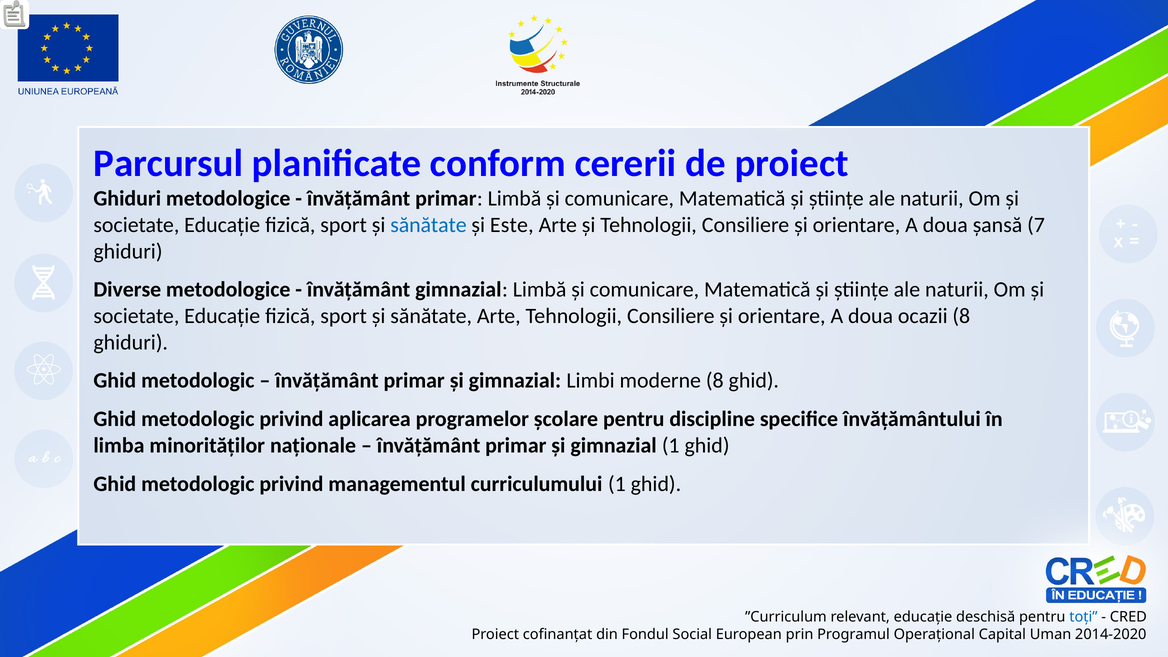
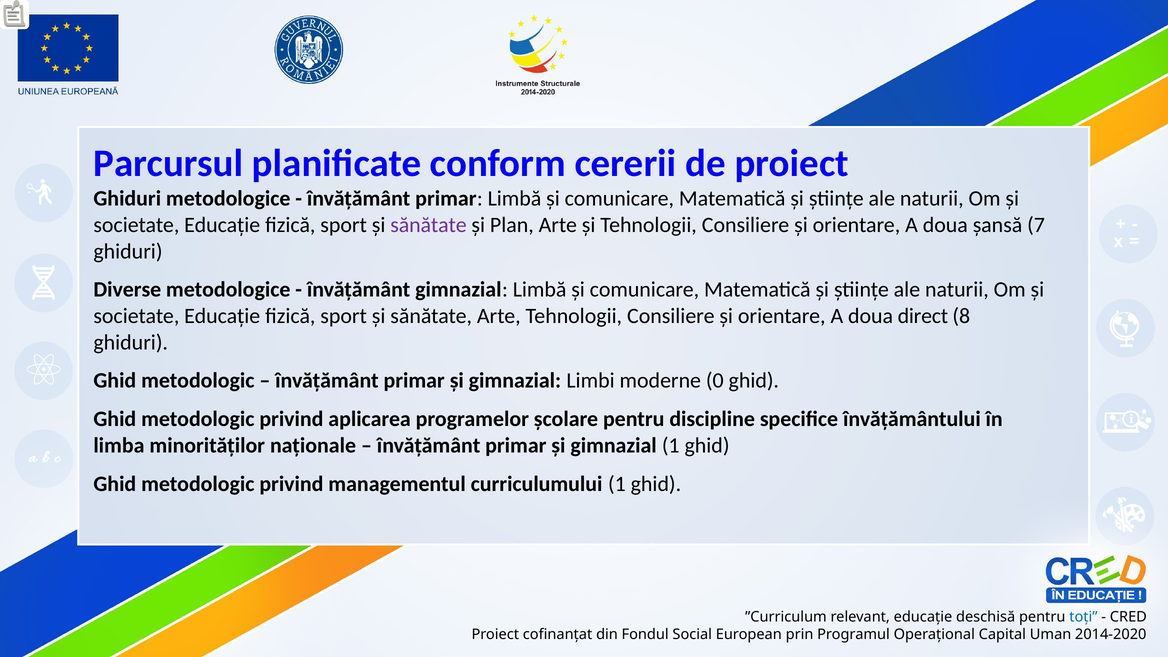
sănătate colour: blue -> purple (429, 225)
Este: Este -> Plan (512, 225)
ocazii: ocazii -> direct (923, 316)
moderne 8: 8 -> 0 (715, 381)
